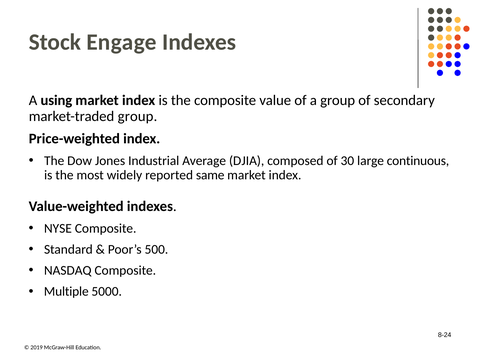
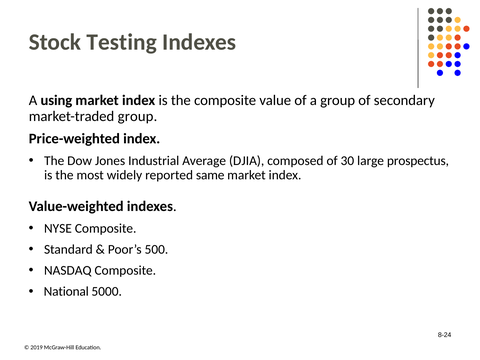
Engage: Engage -> Testing (122, 42)
continuous: continuous -> prospectus (418, 161)
Multiple: Multiple -> National (66, 292)
